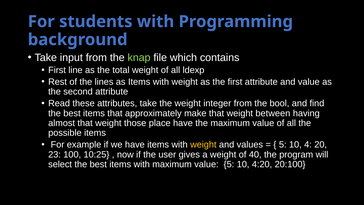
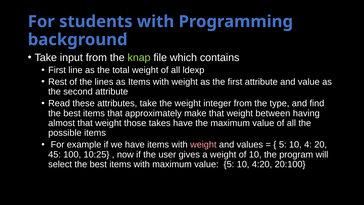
bool: bool -> type (279, 103)
place: place -> takes (160, 123)
weight colour: yellow -> pink (203, 144)
23: 23 -> 45 (55, 154)
of 40: 40 -> 10 (255, 154)
